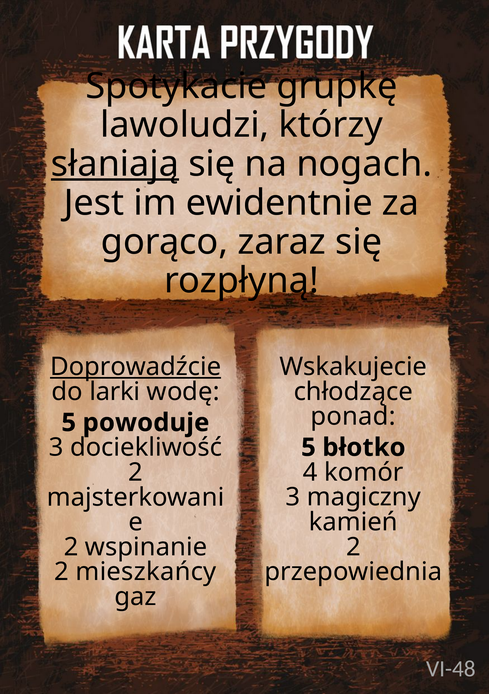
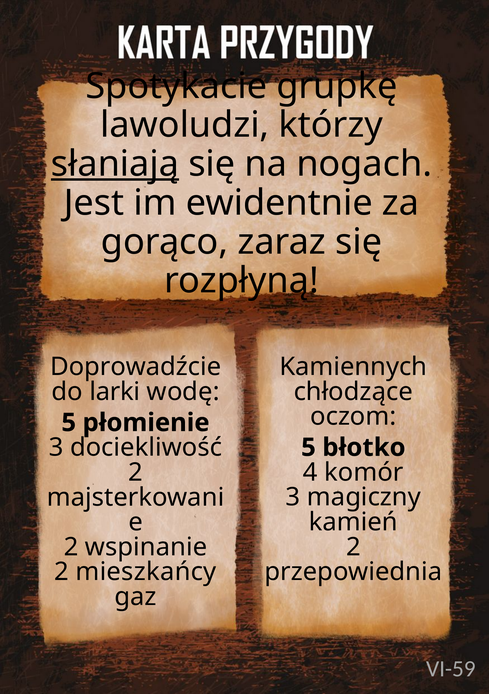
Doprowadźcie underline: present -> none (136, 367)
Wskakujecie: Wskakujecie -> Kamiennych (353, 367)
ponad: ponad -> oczom (353, 417)
powoduje: powoduje -> płomienie (146, 423)
VI-48: VI-48 -> VI-59 (451, 669)
